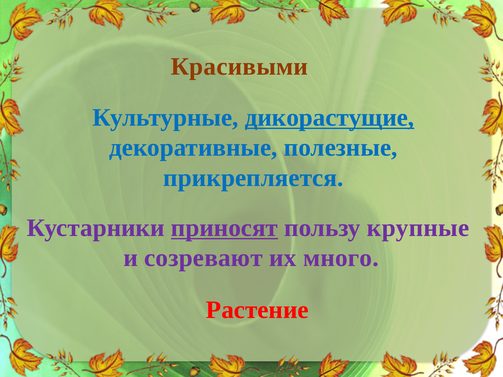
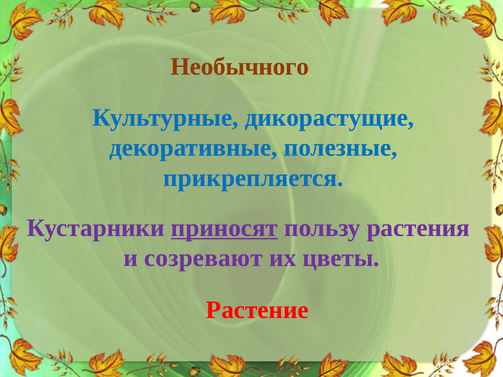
Красивыми: Красивыми -> Необычного (240, 66)
дикорастущие underline: present -> none (330, 118)
крупные: крупные -> растения (418, 228)
много: много -> цветы (341, 258)
